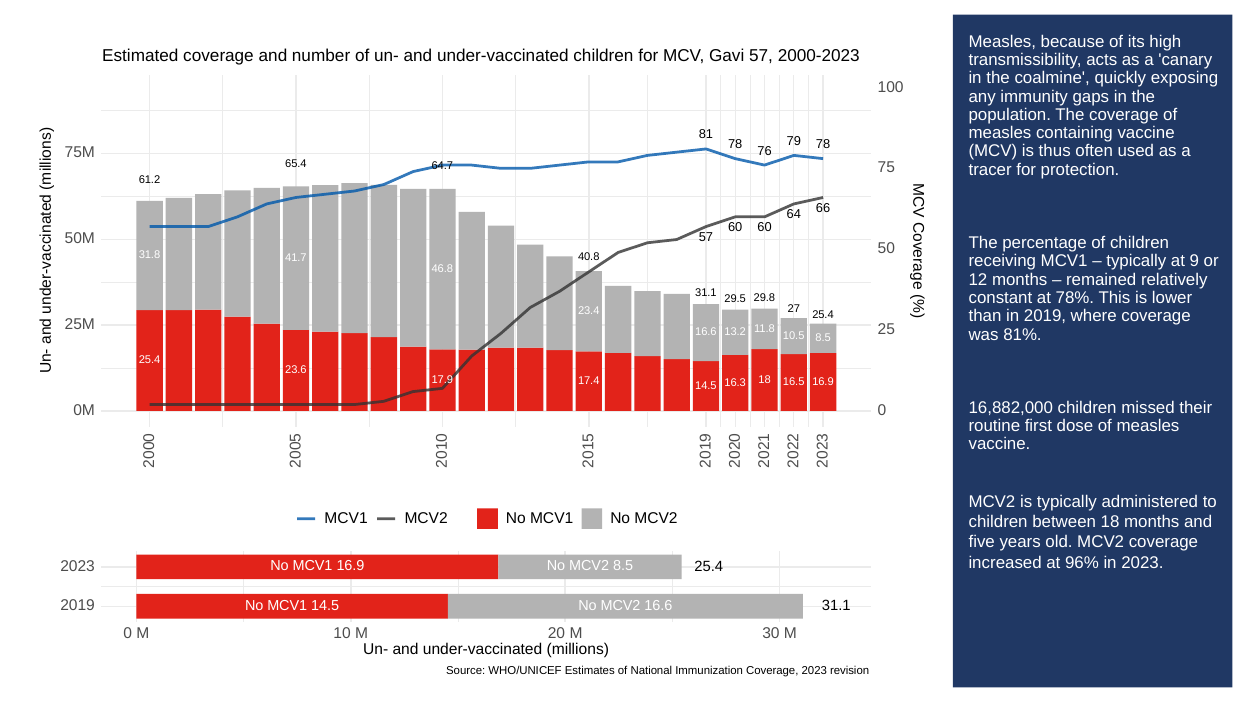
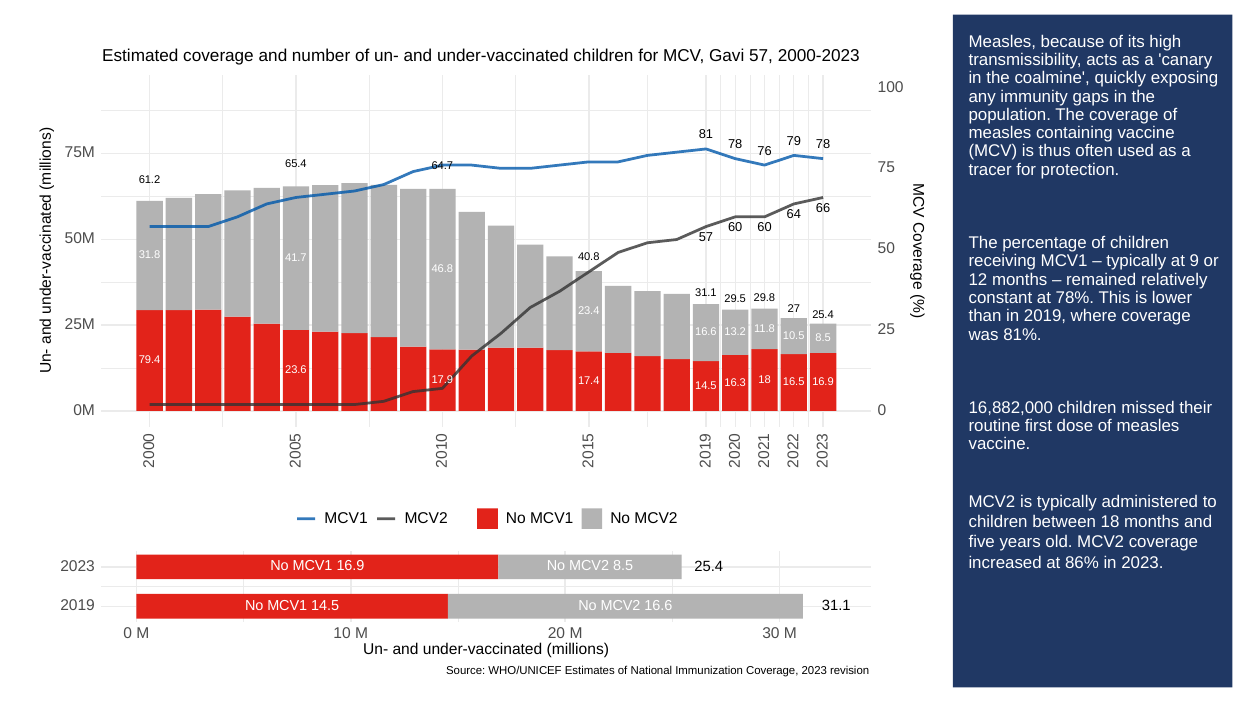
25.4: 25.4 -> 79.4 (150, 360)
96%: 96% -> 86% (1082, 562)
